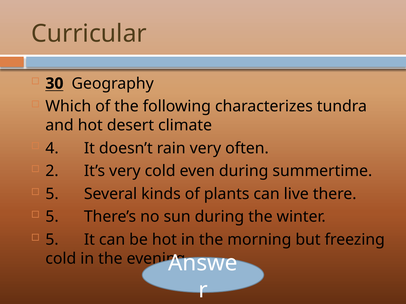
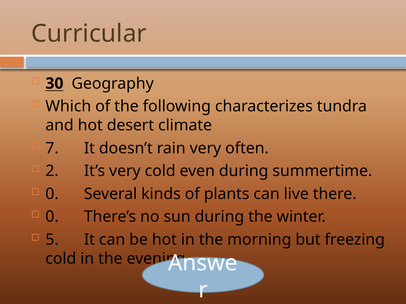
4: 4 -> 7 (52, 148)
5: 5 -> 0 (52, 194)
5: 5 -> 0 (52, 217)
